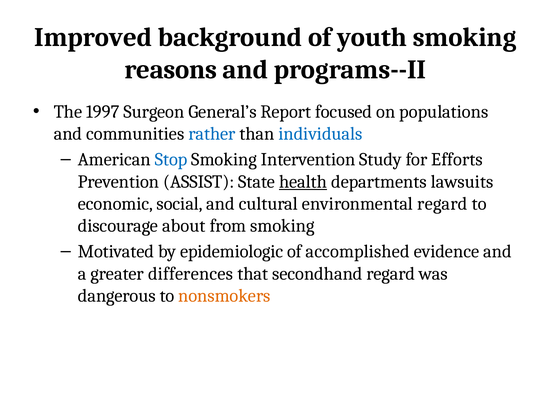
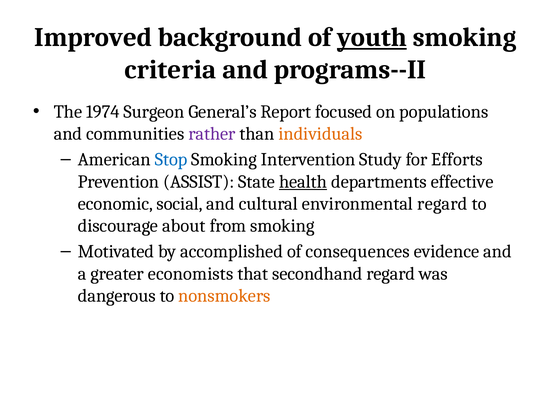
youth underline: none -> present (372, 37)
reasons: reasons -> criteria (170, 69)
1997: 1997 -> 1974 (103, 111)
rather colour: blue -> purple (212, 134)
individuals colour: blue -> orange (320, 134)
lawsuits: lawsuits -> effective (462, 181)
epidemiologic: epidemiologic -> accomplished (232, 251)
accomplished: accomplished -> consequences (358, 251)
differences: differences -> economists (191, 273)
